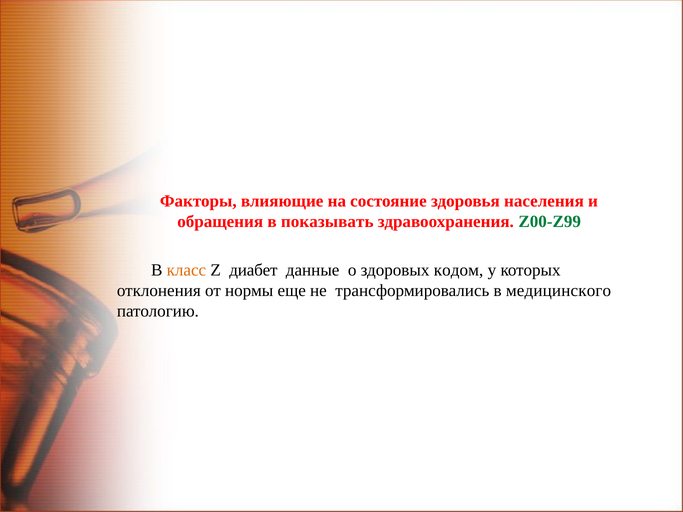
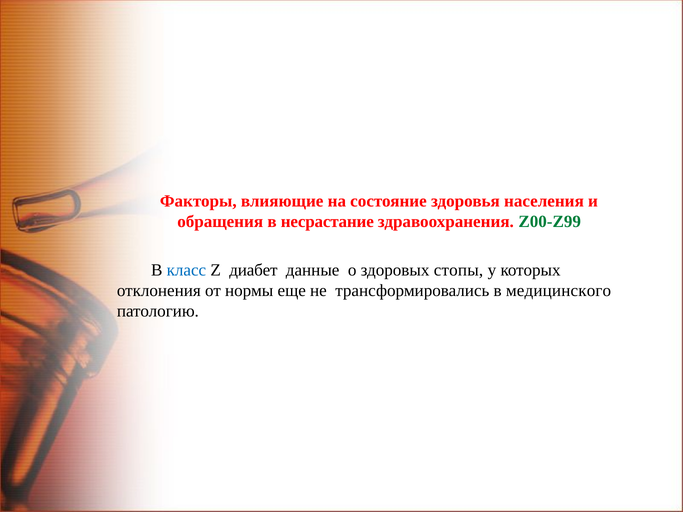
показывать: показывать -> несрастание (327, 222)
класс colour: orange -> blue (186, 270)
кодом: кодом -> стопы (459, 270)
